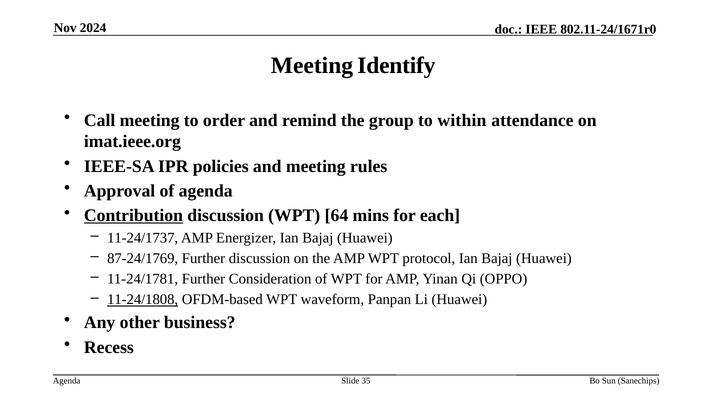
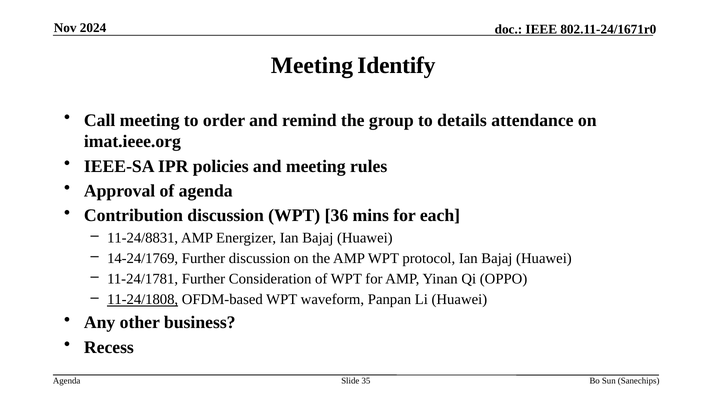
within: within -> details (462, 120)
Contribution underline: present -> none (133, 216)
64: 64 -> 36 (336, 216)
11-24/1737: 11-24/1737 -> 11-24/8831 (143, 238)
87-24/1769: 87-24/1769 -> 14-24/1769 (143, 258)
